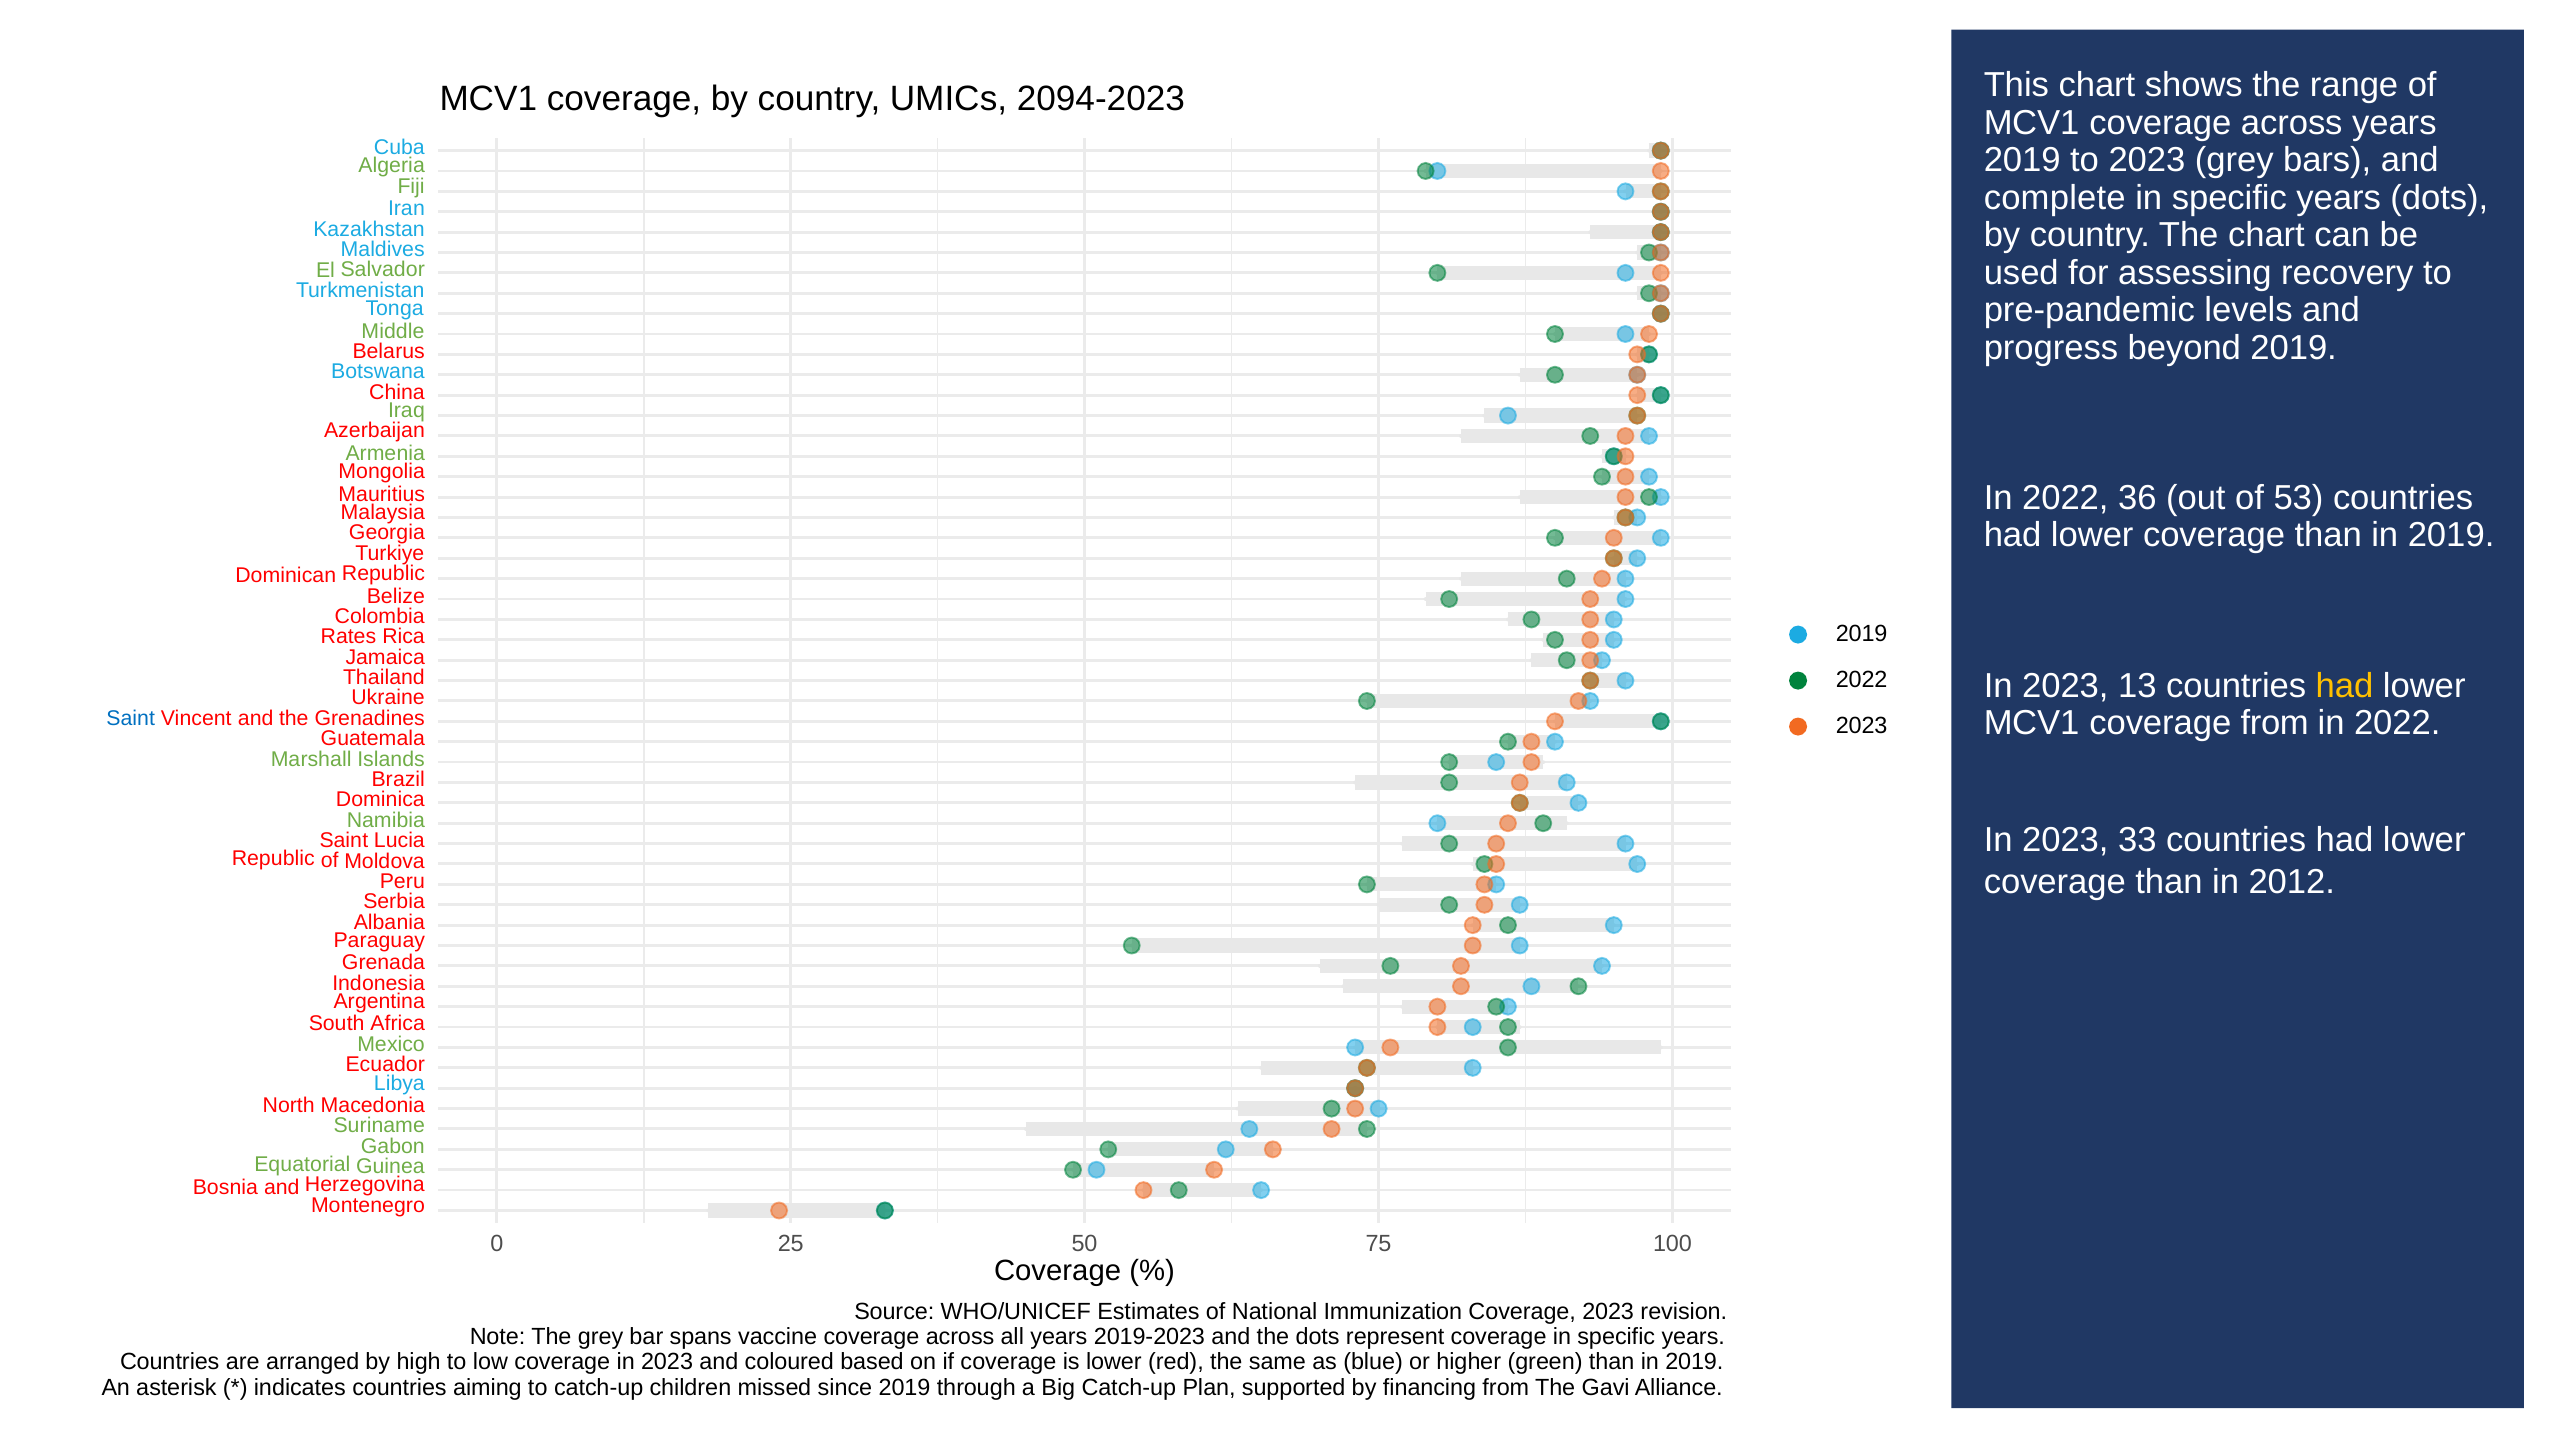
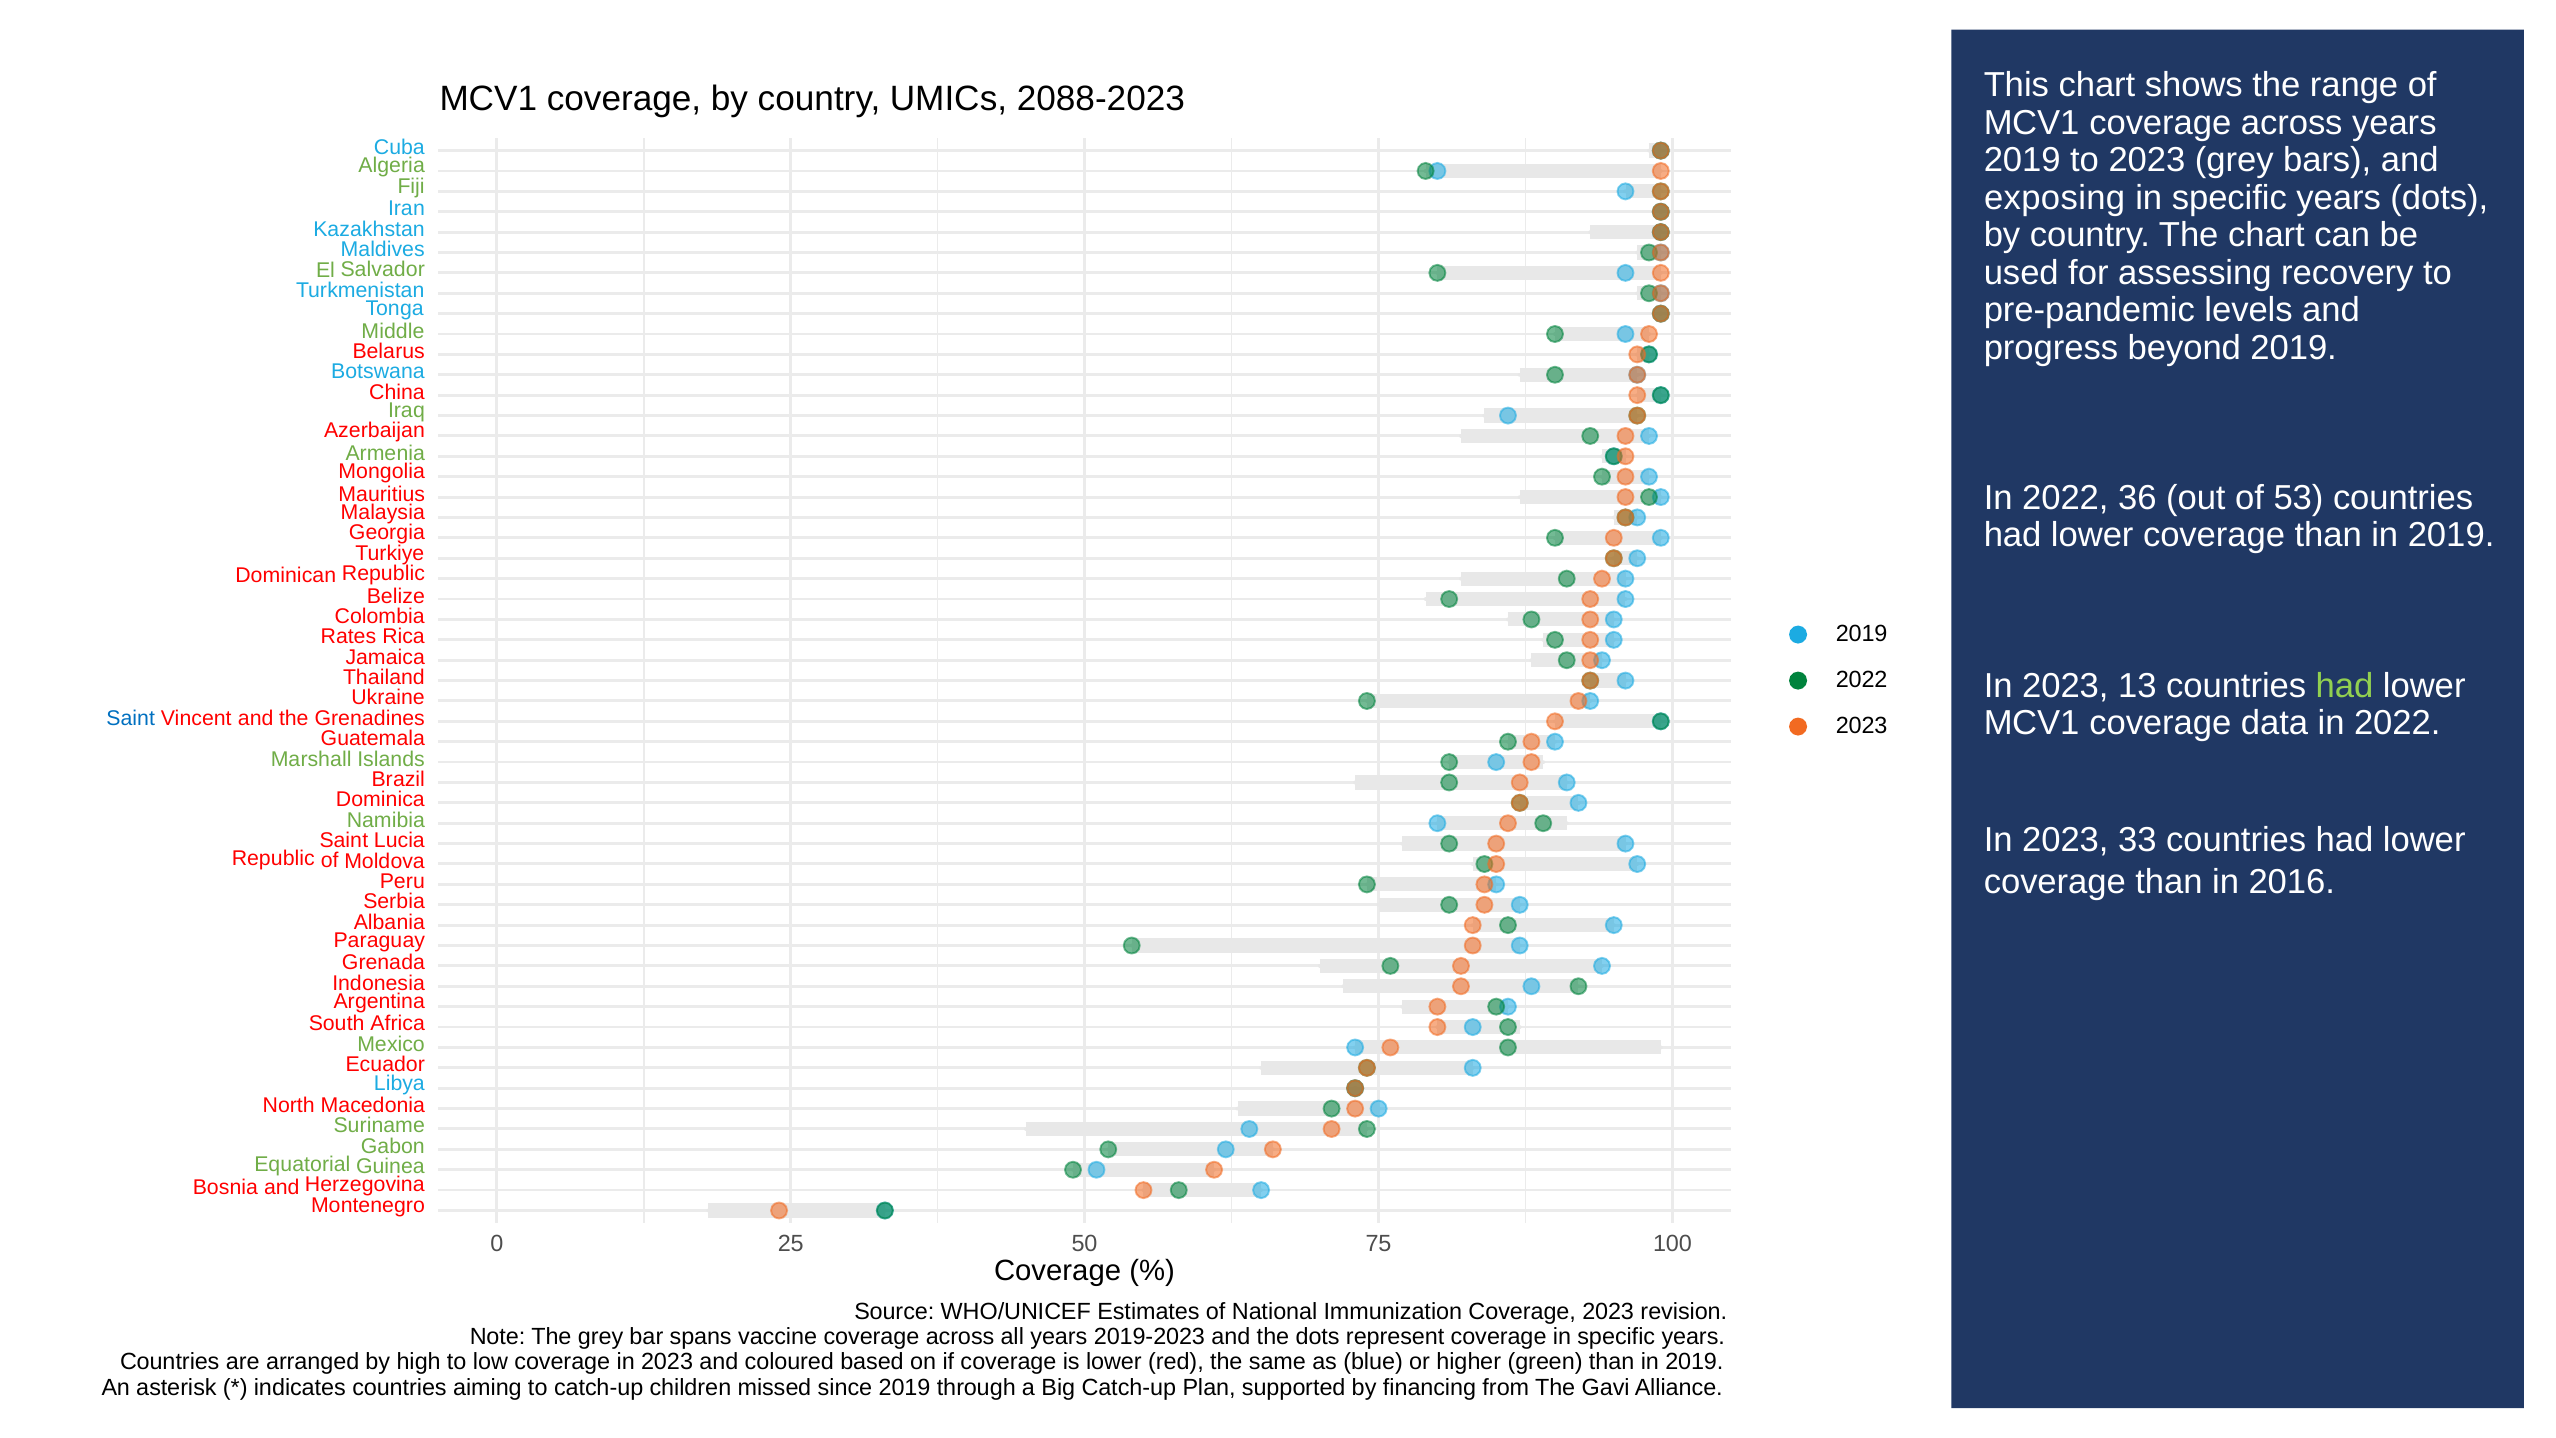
2094-2023: 2094-2023 -> 2088-2023 (1101, 99)
complete: complete -> exposing (2055, 198)
had colour: yellow -> light green (2345, 685)
coverage from: from -> data (2275, 723)
2012: 2012 -> 2016 (2292, 882)
